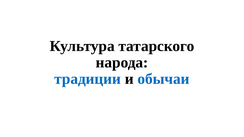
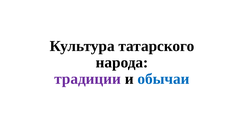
традиции colour: blue -> purple (88, 79)
